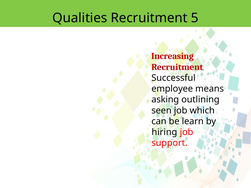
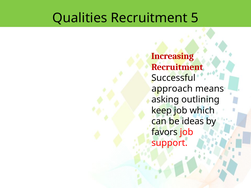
employee: employee -> approach (172, 89)
seen: seen -> keep (162, 111)
learn: learn -> ideas (193, 121)
hiring: hiring -> favors (164, 132)
